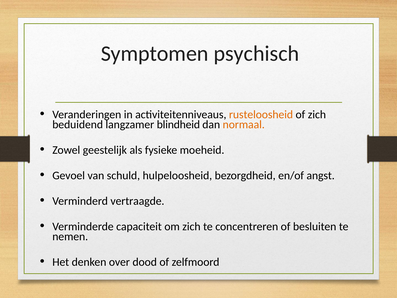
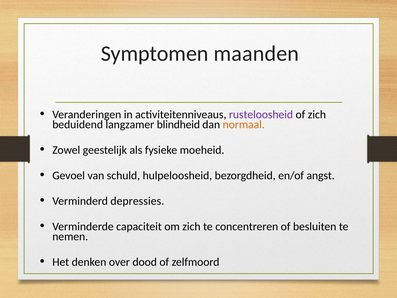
psychisch: psychisch -> maanden (256, 54)
rusteloosheid colour: orange -> purple (261, 114)
vertraagde: vertraagde -> depressies (137, 201)
